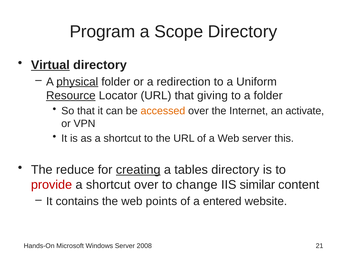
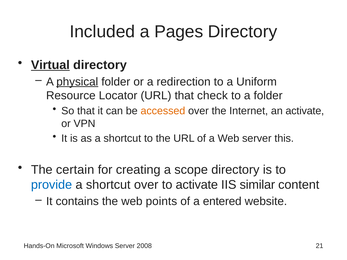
Program: Program -> Included (102, 32)
Scope: Scope -> Pages (179, 32)
Resource underline: present -> none (71, 96)
giving: giving -> check (212, 96)
reduce: reduce -> certain (75, 170)
creating underline: present -> none (138, 170)
tables: tables -> scope (191, 170)
provide colour: red -> blue (51, 185)
to change: change -> activate (197, 185)
